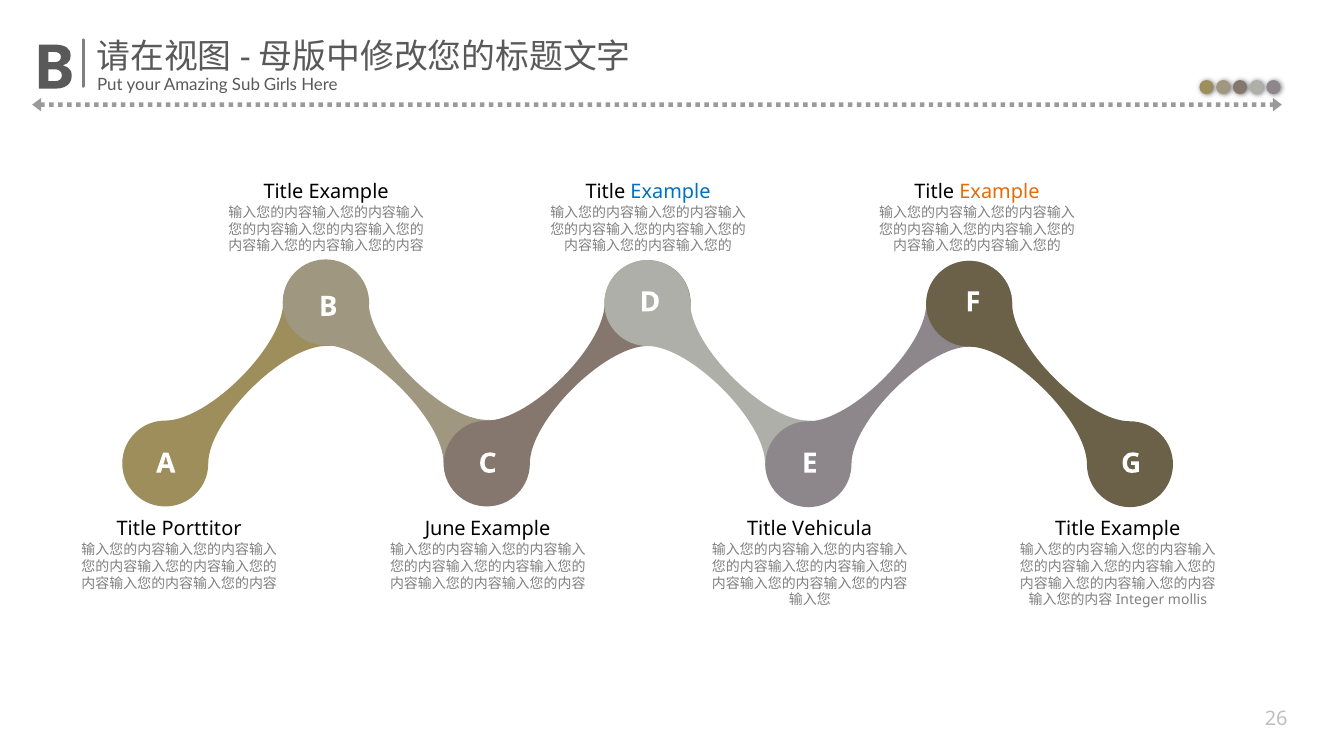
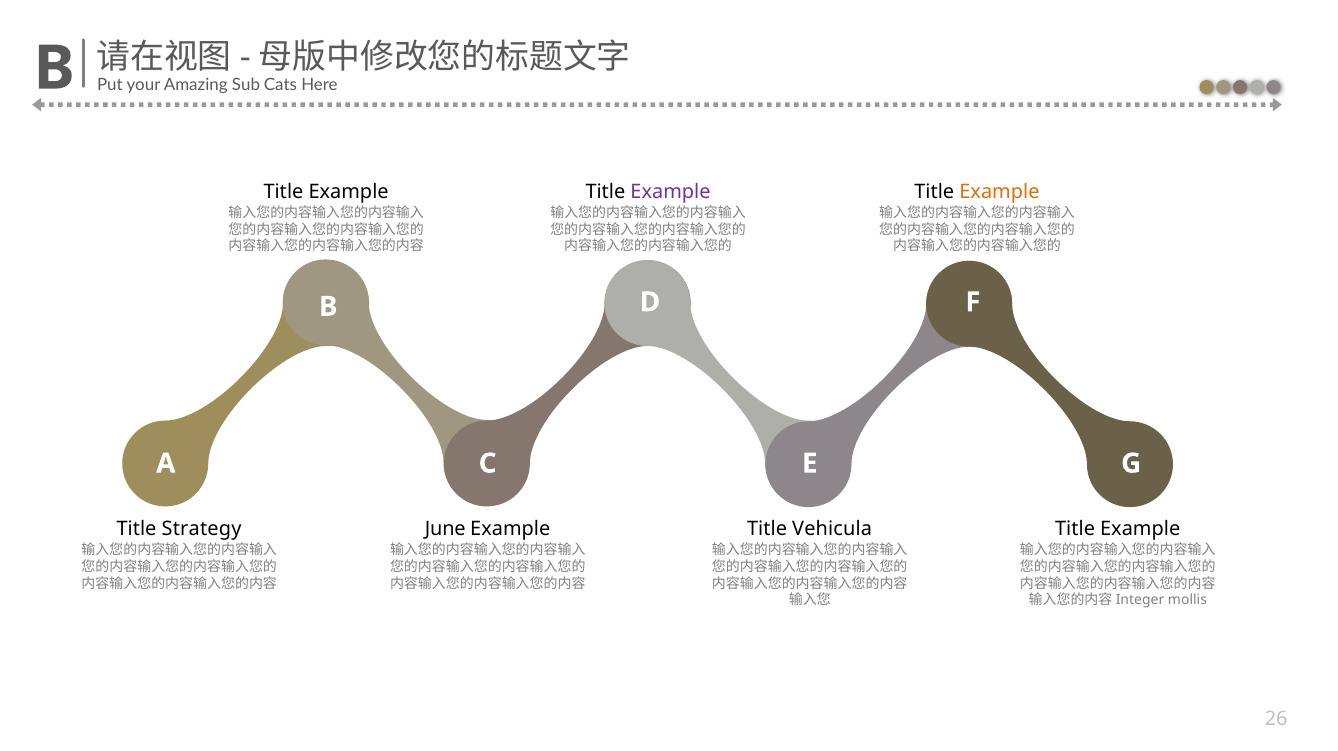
Girls: Girls -> Cats (280, 85)
Example colour: blue -> purple (671, 192)
Porttitor: Porttitor -> Strategy (202, 529)
